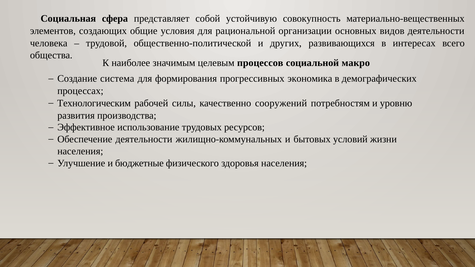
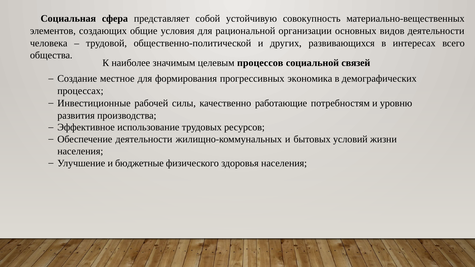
макро: макро -> связей (356, 63)
система: система -> местное (117, 79)
Технологическим: Технологическим -> Инвестиционные (94, 103)
сооружений: сооружений -> работающие (281, 103)
